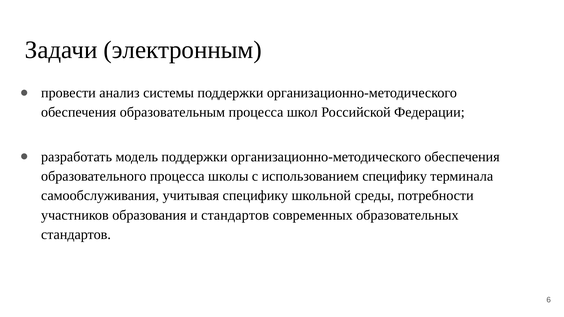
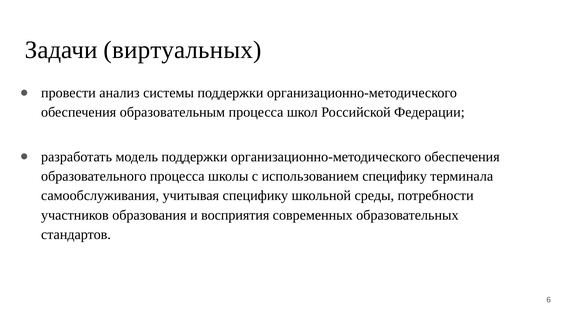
электронным: электронным -> виртуальных (183, 50)
и стандартов: стандартов -> восприятия (235, 215)
